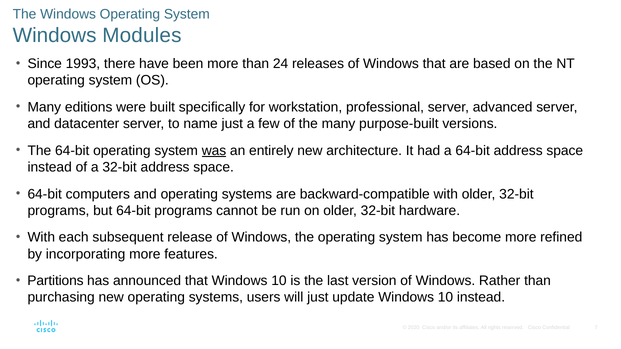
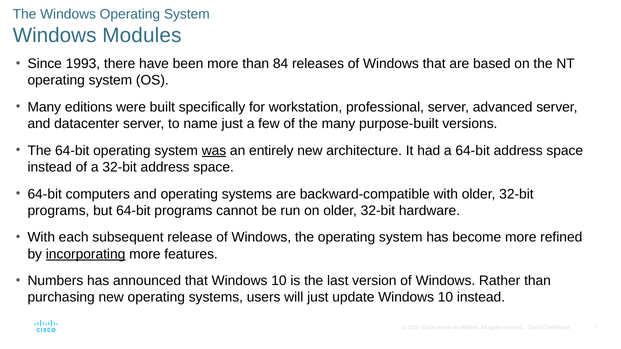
24: 24 -> 84 (281, 64)
incorporating underline: none -> present (86, 254)
Partitions: Partitions -> Numbers (55, 281)
